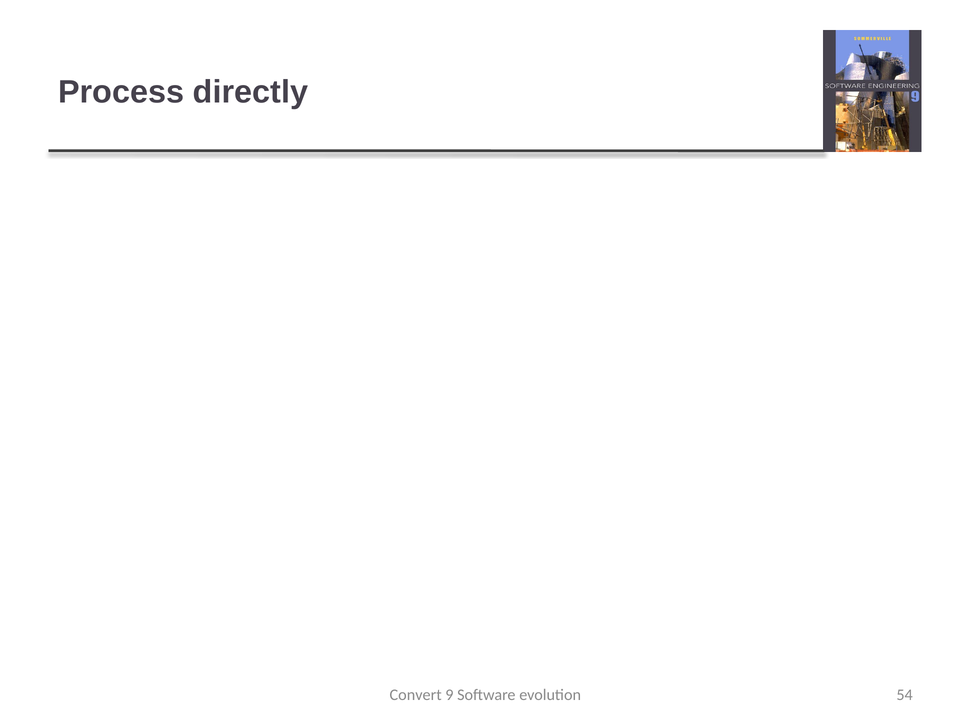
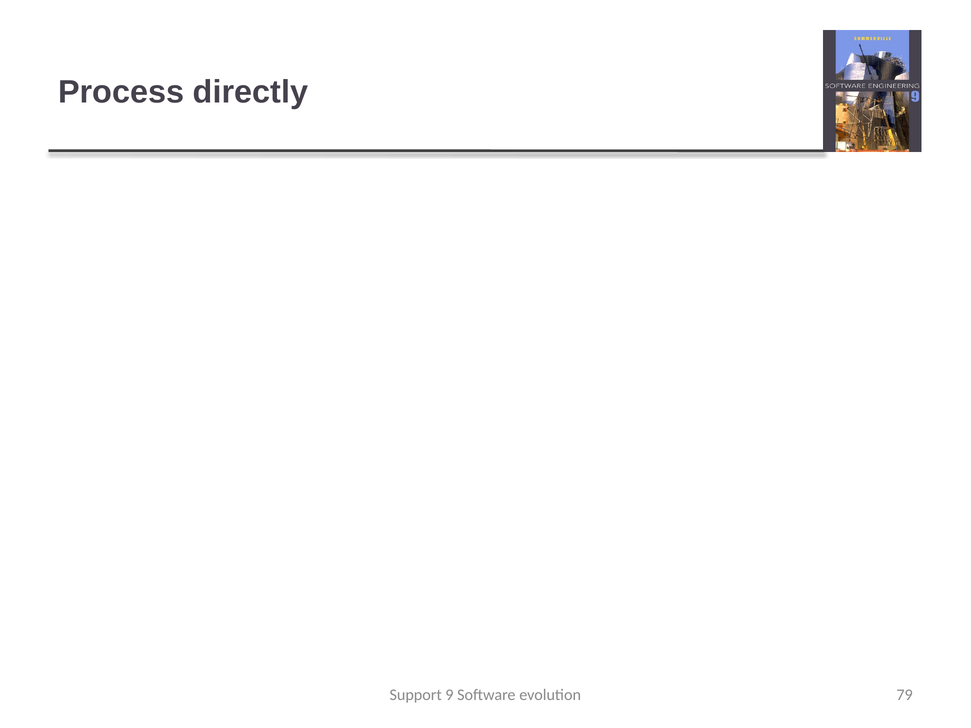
Convert: Convert -> Support (416, 695)
54: 54 -> 79 (905, 695)
